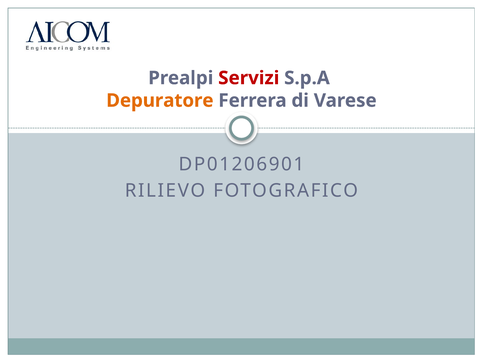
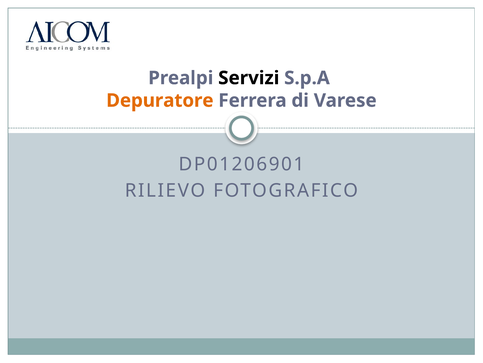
Servizi colour: red -> black (249, 78)
